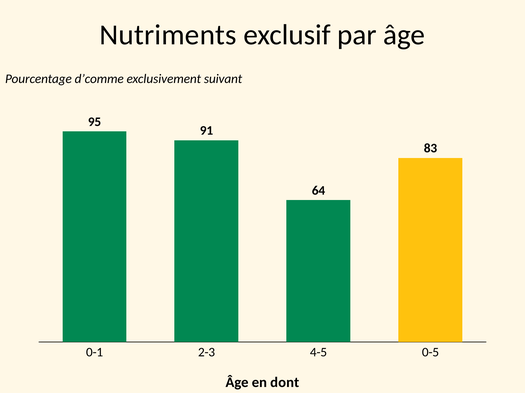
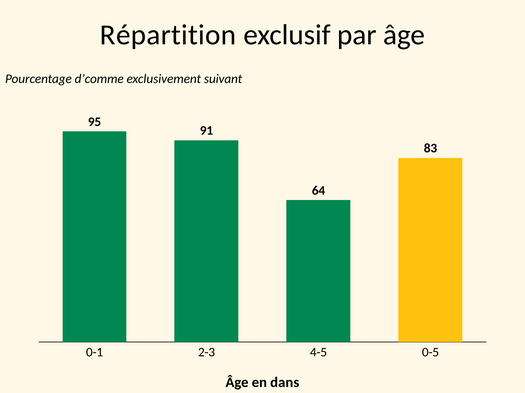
Nutriments: Nutriments -> Répartition (168, 35)
dont: dont -> dans (285, 383)
